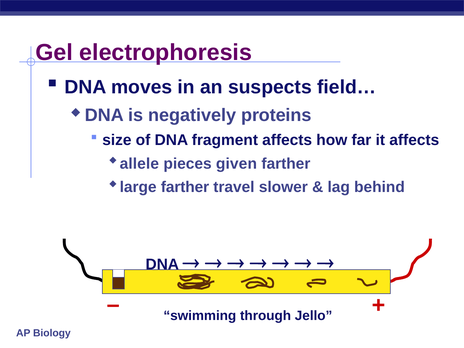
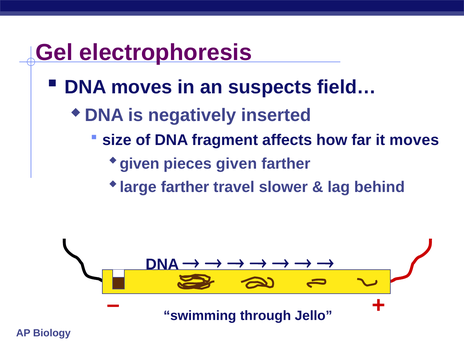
proteins: proteins -> inserted (276, 115)
it affects: affects -> moves (414, 140)
allele: allele -> given (139, 164)
